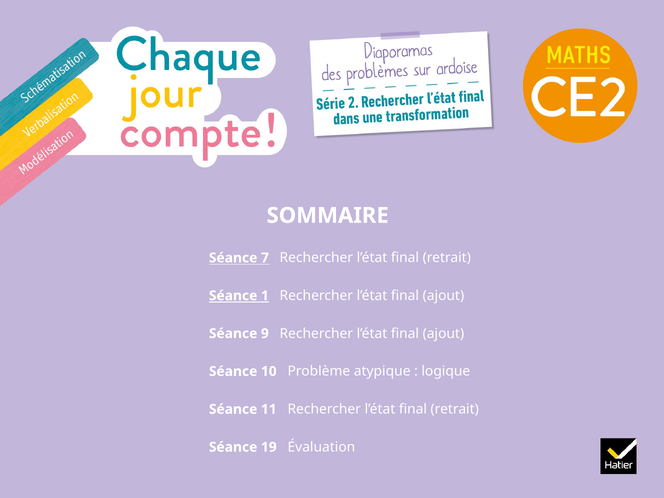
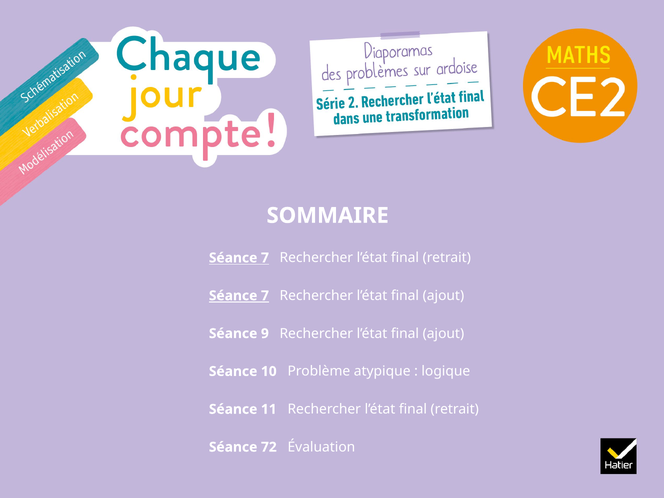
1: 1 -> 7 (265, 296)
19: 19 -> 72 (269, 447)
